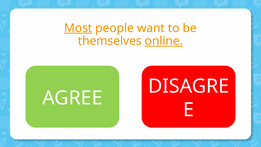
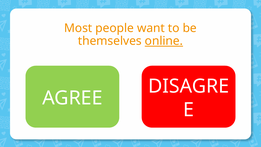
Most underline: present -> none (78, 28)
